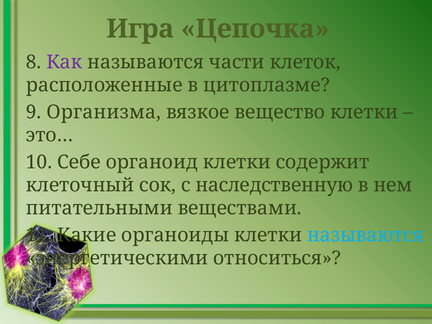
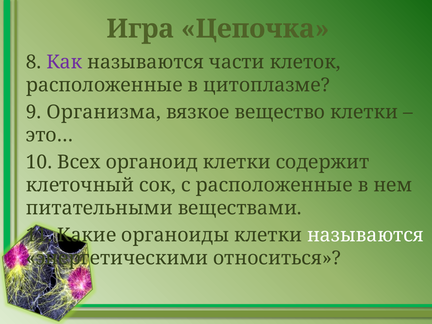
Себе: Себе -> Всех (79, 162)
с наследственную: наследственную -> расположенные (274, 185)
называются colour: light blue -> white (365, 235)
